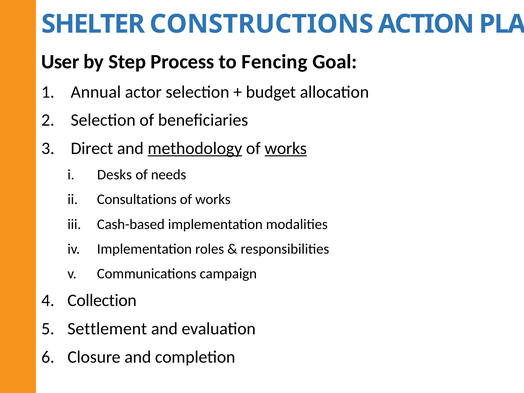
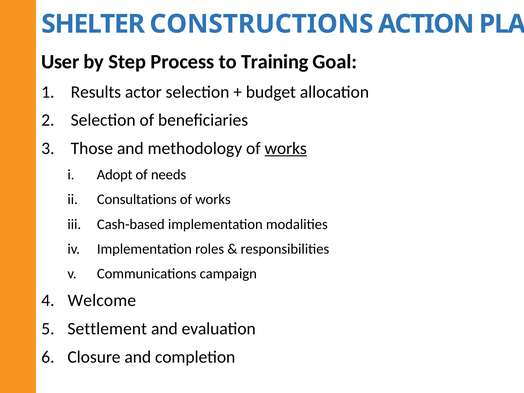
Fencing: Fencing -> Training (275, 62)
Annual: Annual -> Results (96, 92)
Direct: Direct -> Those (92, 148)
methodology underline: present -> none (195, 148)
Desks: Desks -> Adopt (115, 175)
Collection: Collection -> Welcome (102, 301)
